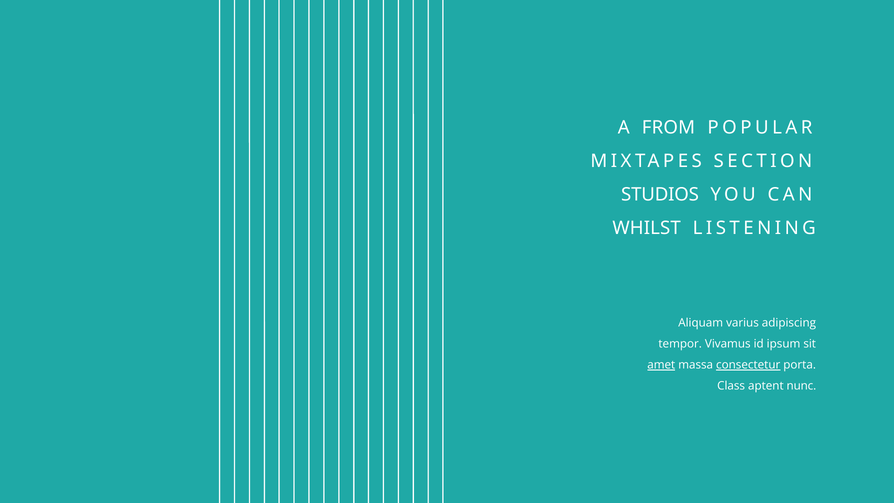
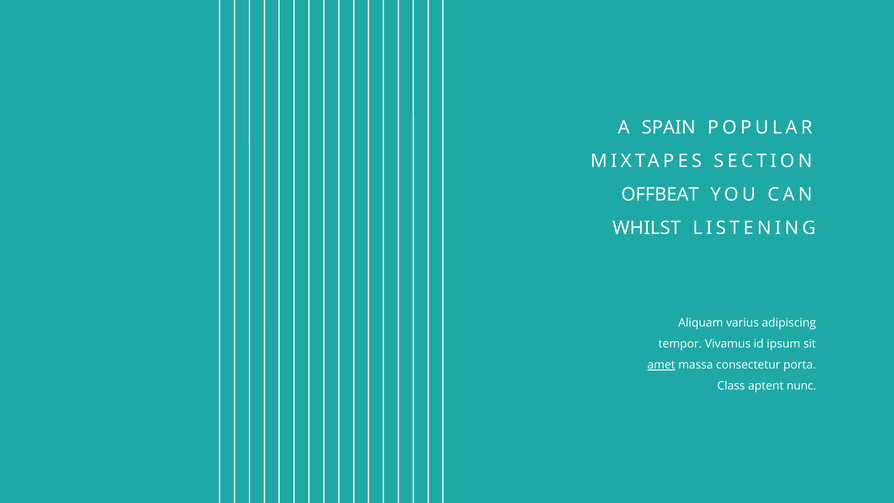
FROM: FROM -> SPAIN (669, 128)
STUDIOS: STUDIOS -> OFFBEAT (660, 195)
consectetur underline: present -> none (748, 365)
